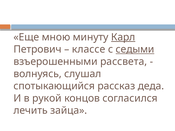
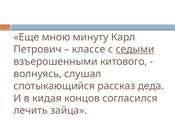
Карл underline: present -> none (123, 37)
рассвета: рассвета -> китового (124, 62)
рукой: рукой -> кидая (47, 98)
